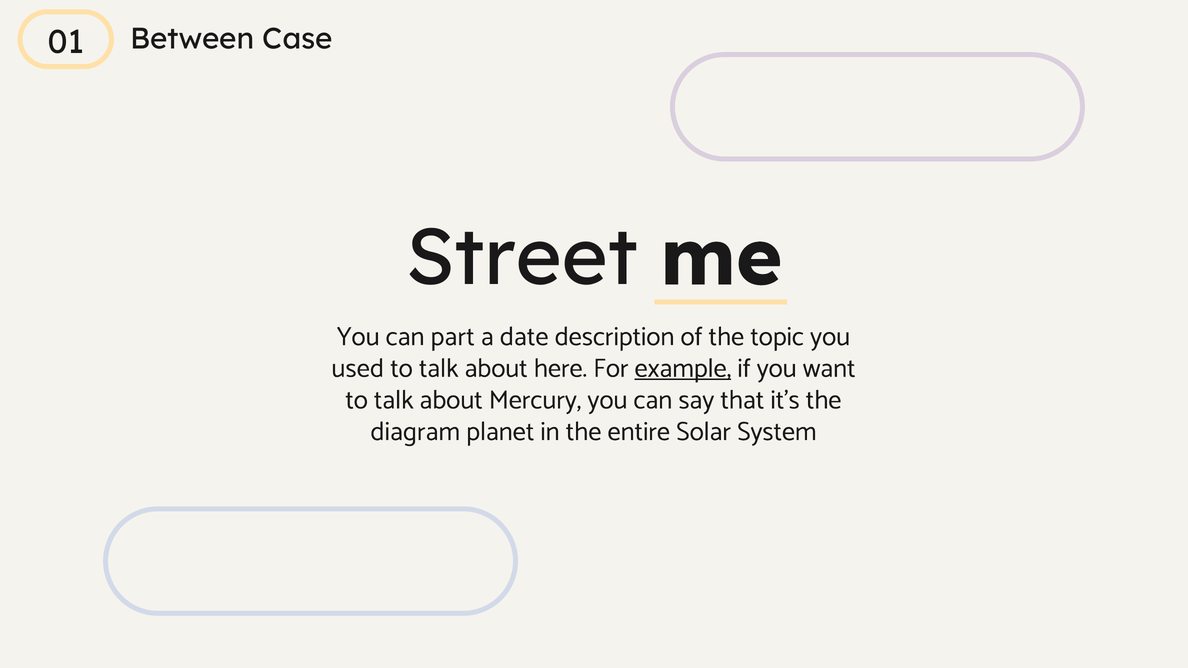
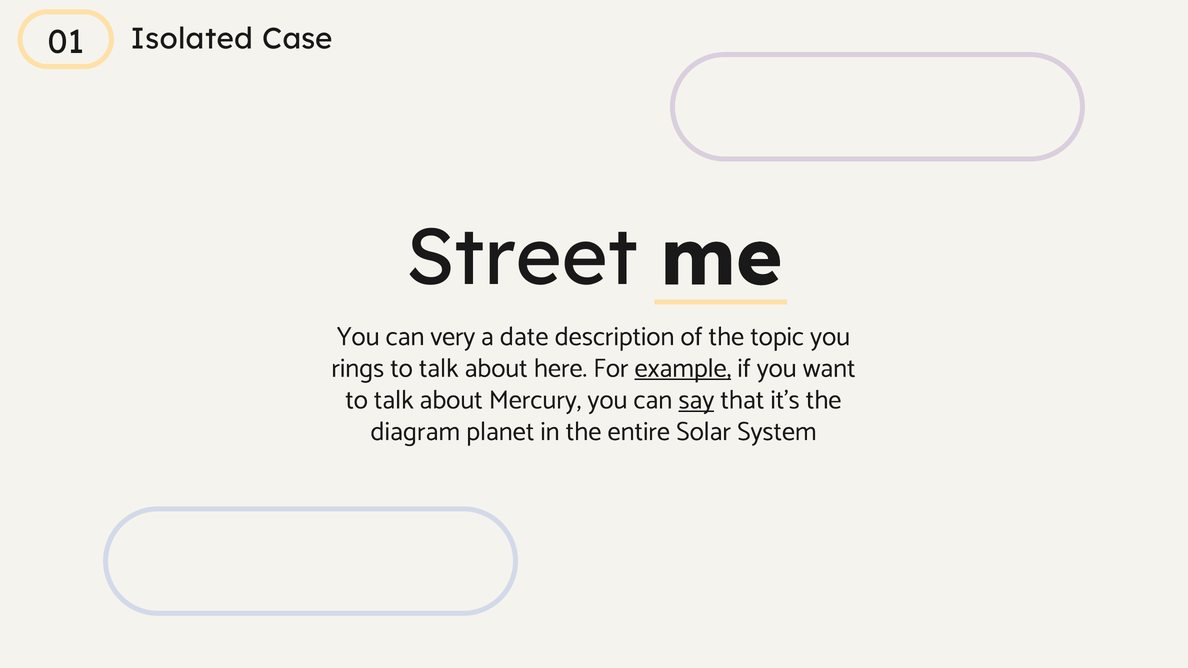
Between: Between -> Isolated (192, 39)
part: part -> very (453, 337)
used: used -> rings (358, 368)
say underline: none -> present (696, 400)
